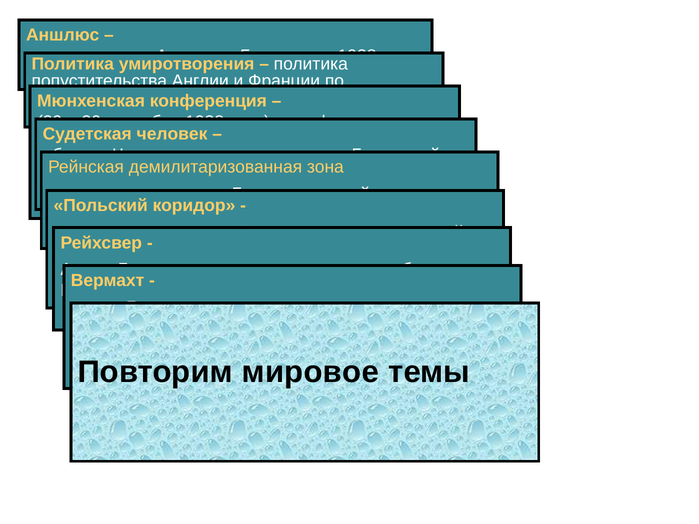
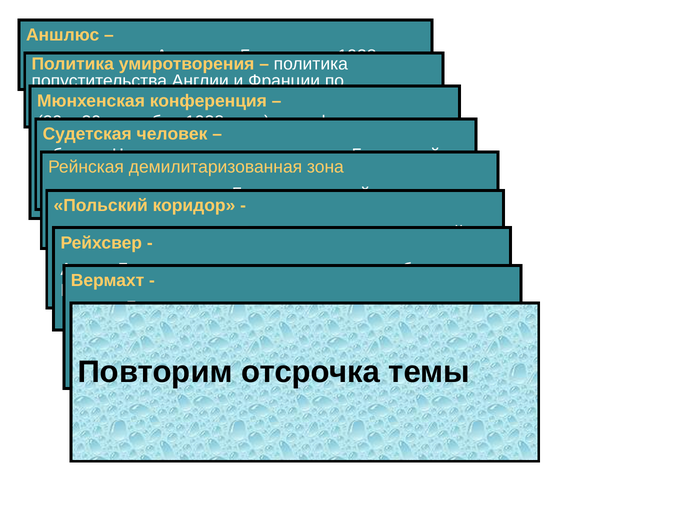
мировое: мировое -> отсрочка (311, 372)
